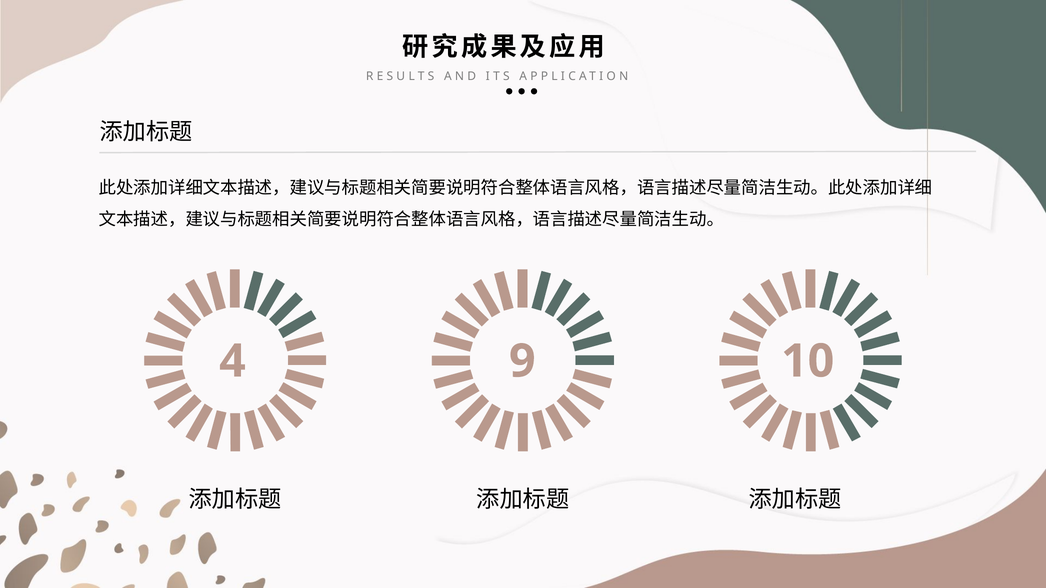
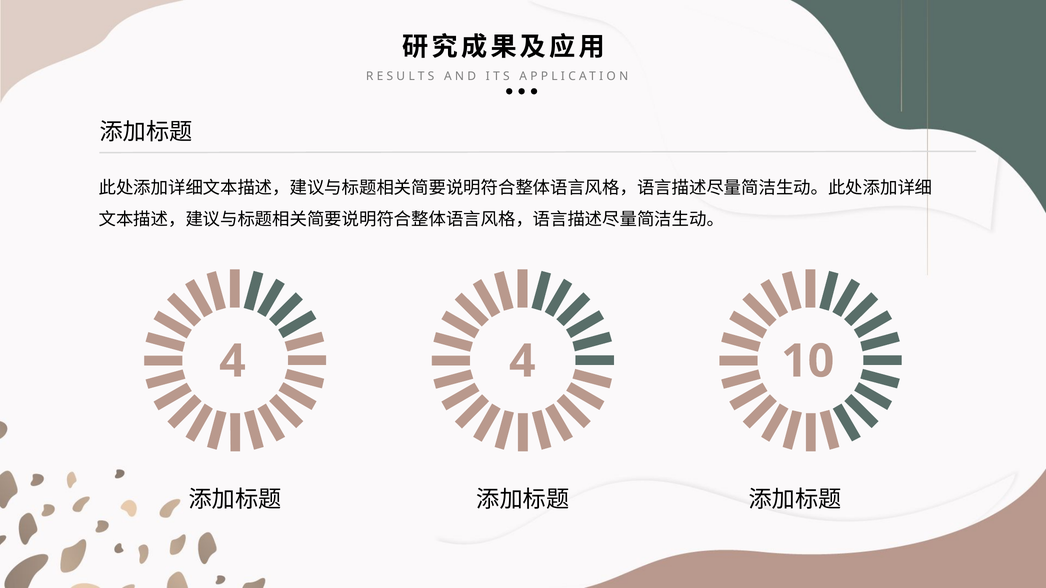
4 9: 9 -> 4 (522, 361)
